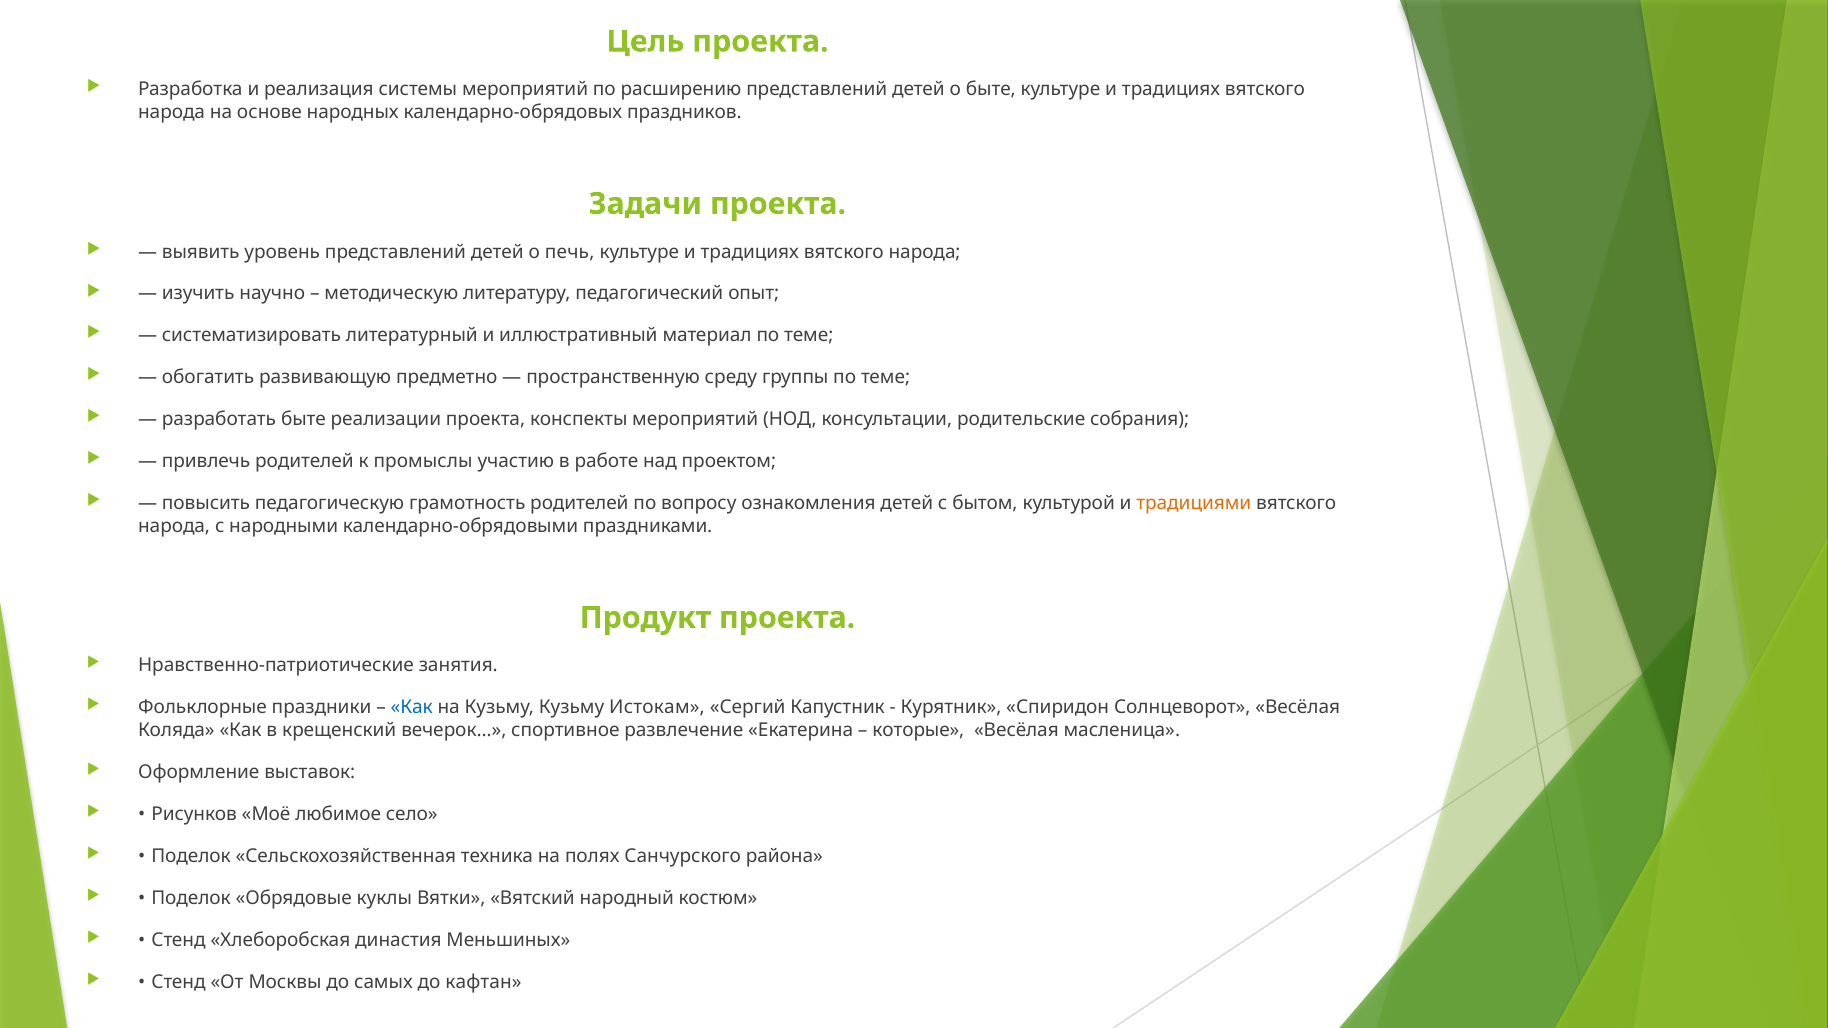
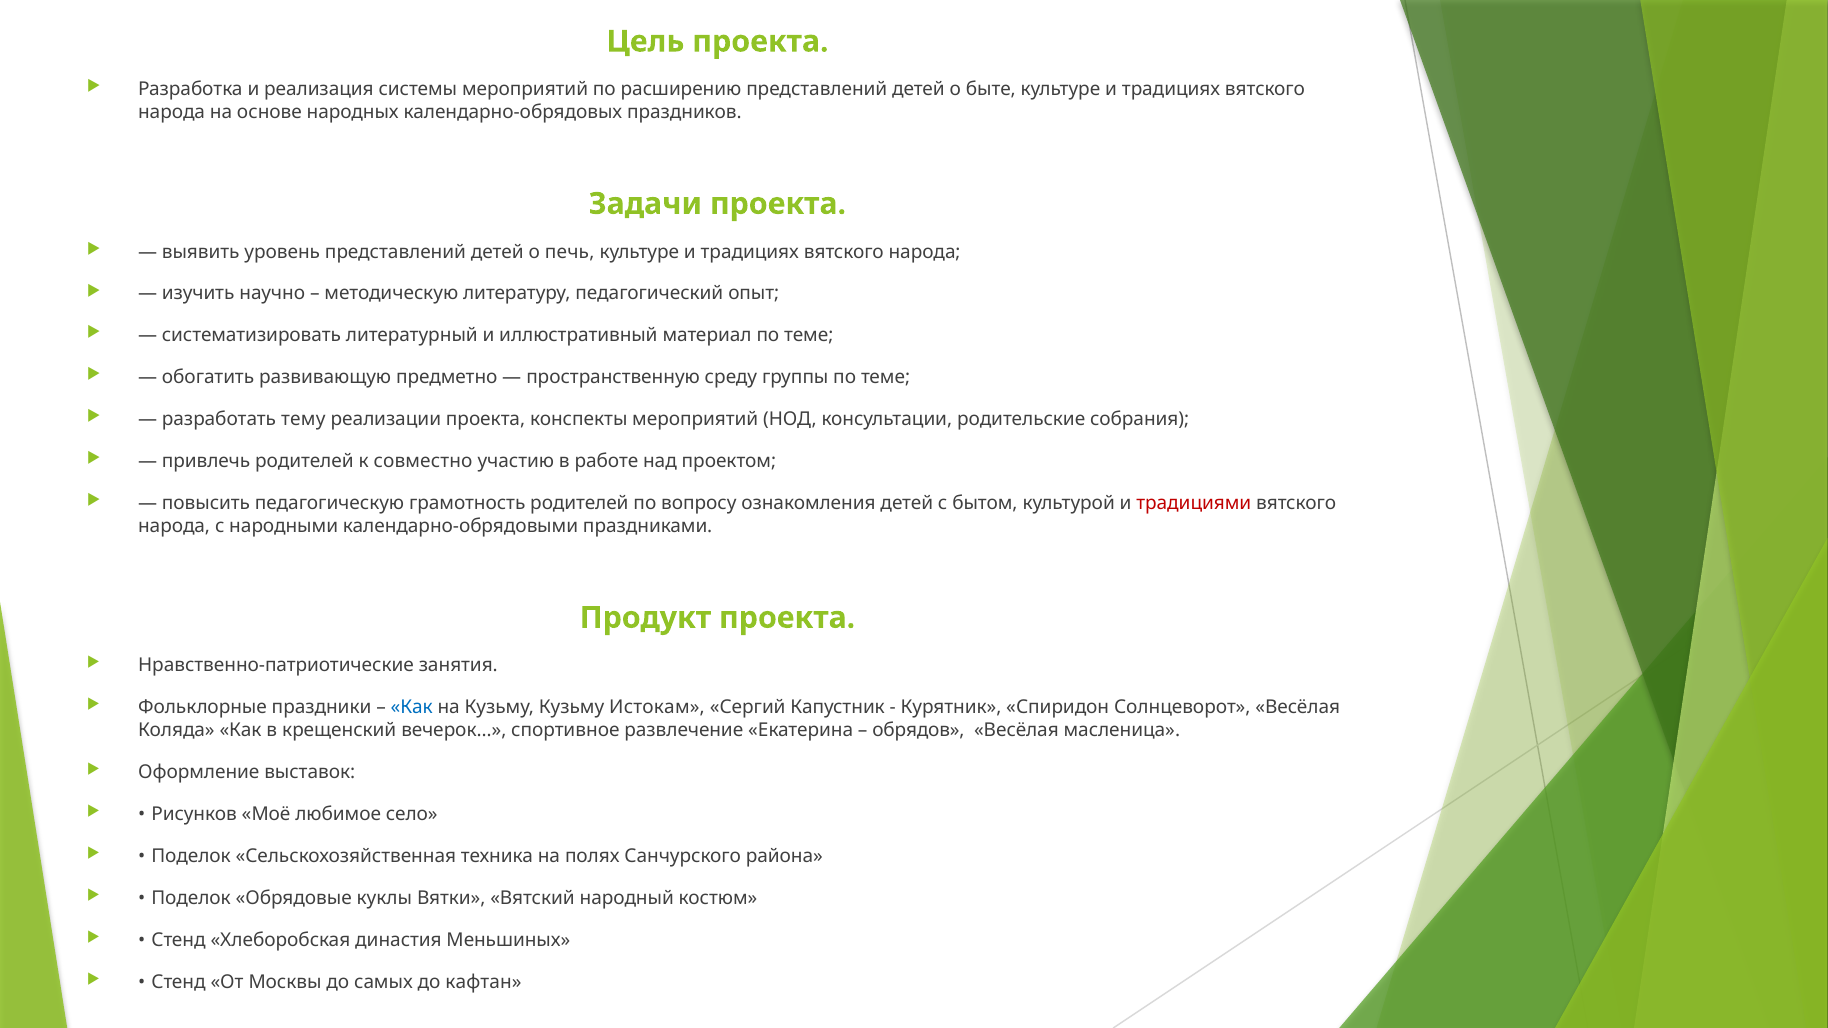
разработать быте: быте -> тему (303, 420)
промыслы: промыслы -> совместно (423, 462)
традициями colour: orange -> red (1194, 503)
которые: которые -> обрядов (918, 731)
